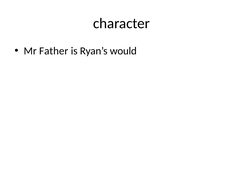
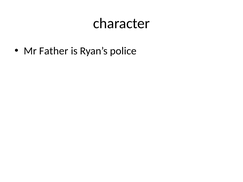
would: would -> police (123, 51)
